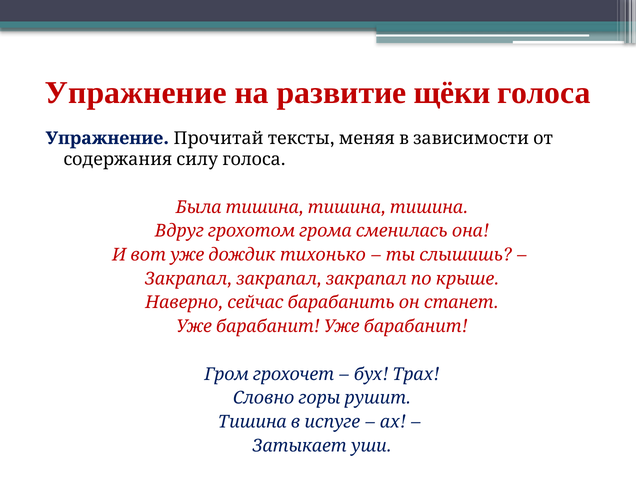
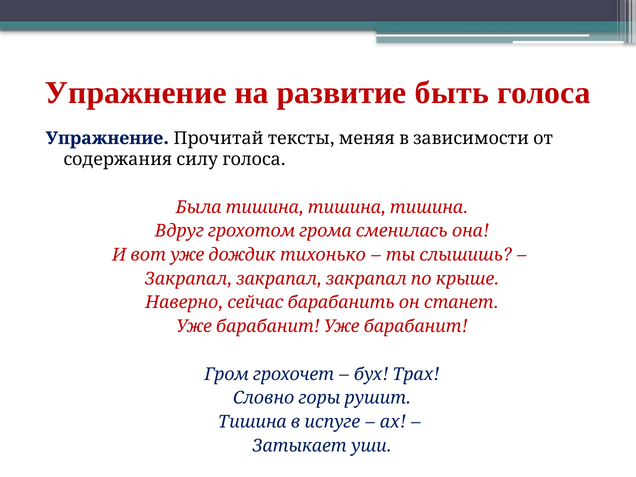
щёки: щёки -> быть (452, 93)
